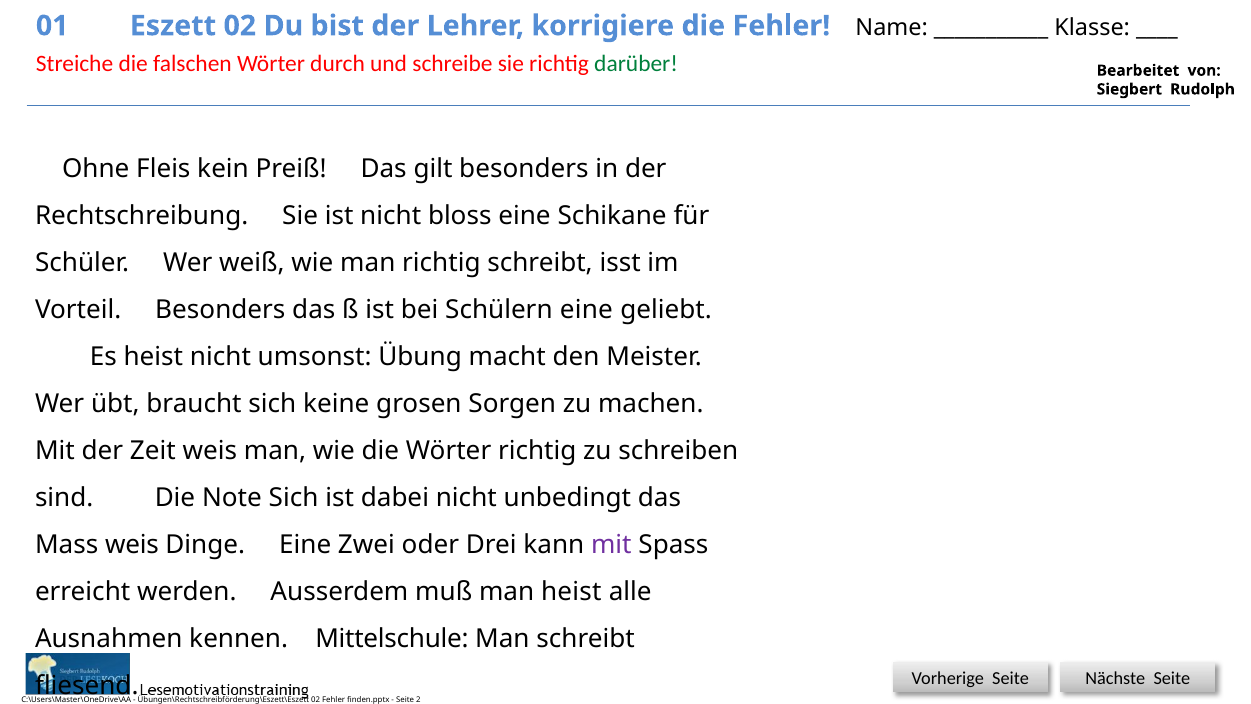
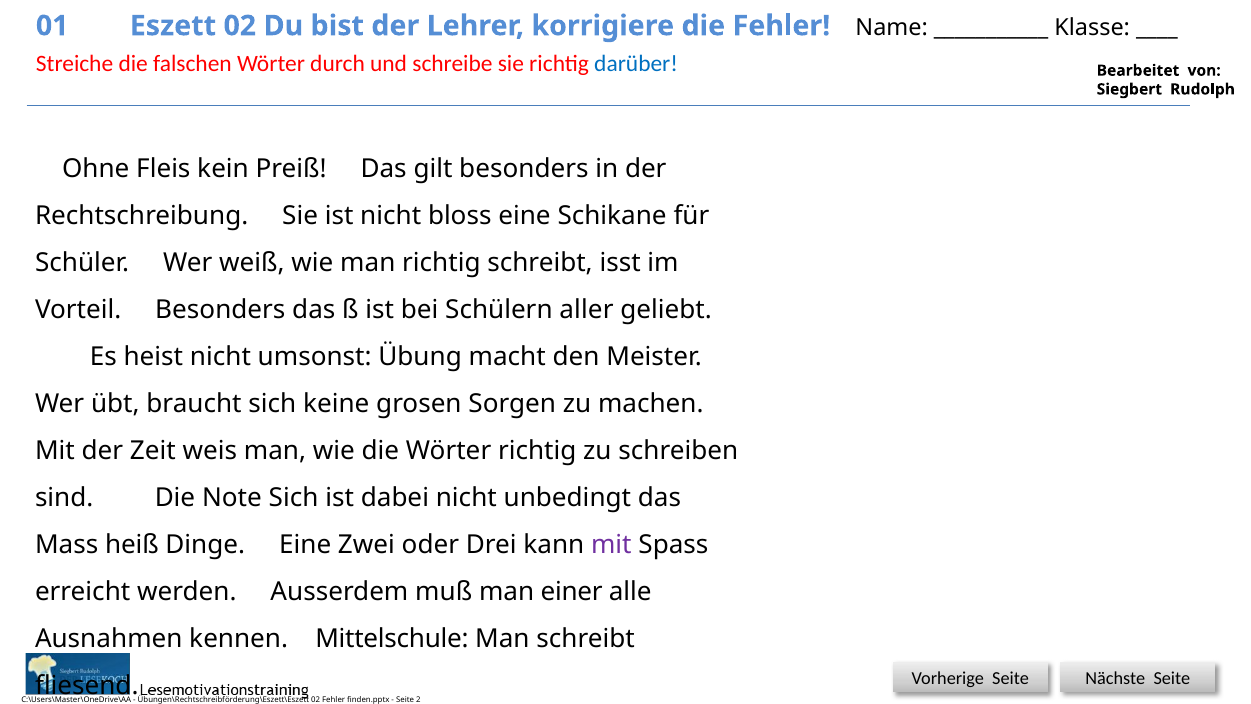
darüber colour: green -> blue (636, 64)
Schülern eine: eine -> aller (587, 310)
Mass weis: weis -> heiß (132, 545)
man heist: heist -> einer (572, 591)
